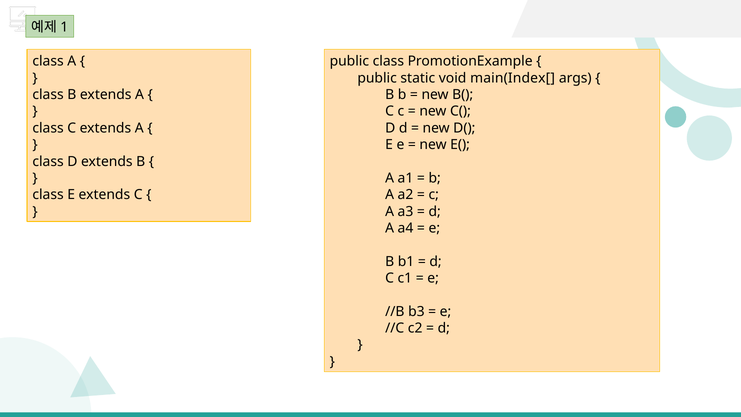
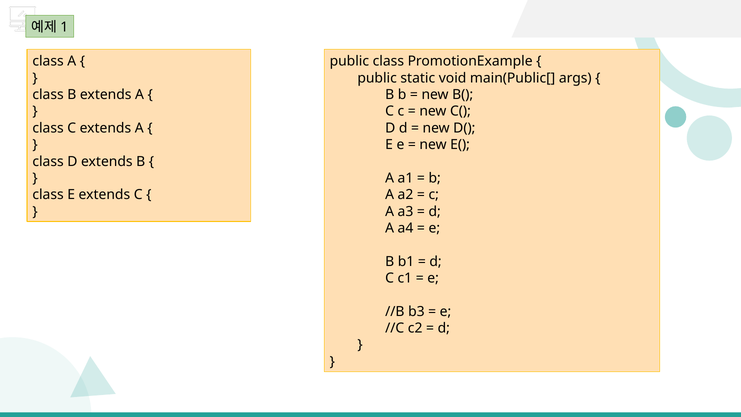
main(Index[: main(Index[ -> main(Public[ (513, 78)
